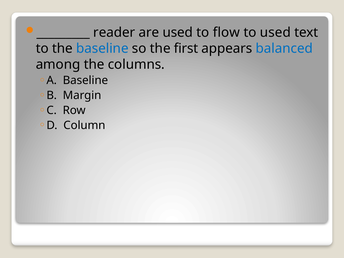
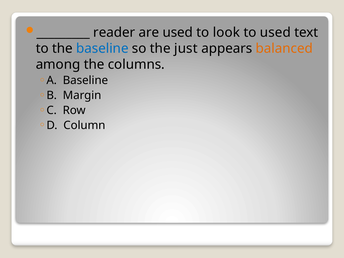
flow: flow -> look (226, 32)
first: first -> just (186, 48)
balanced colour: blue -> orange (284, 48)
